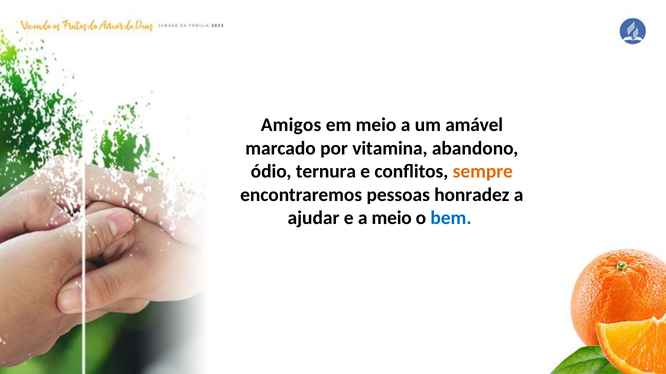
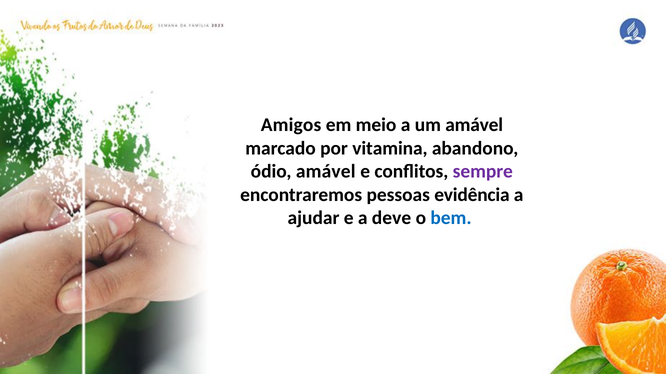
ódio ternura: ternura -> amável (326, 172)
sempre colour: orange -> purple (483, 172)
honradez: honradez -> evidência (472, 195)
a meio: meio -> deve (392, 218)
